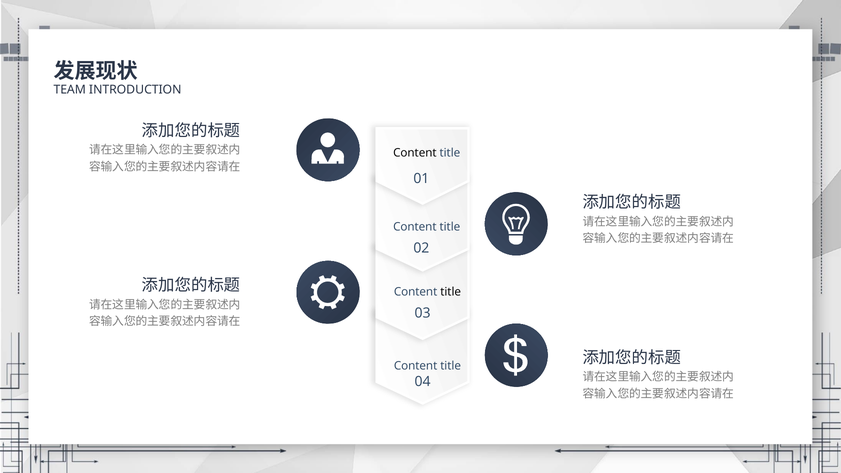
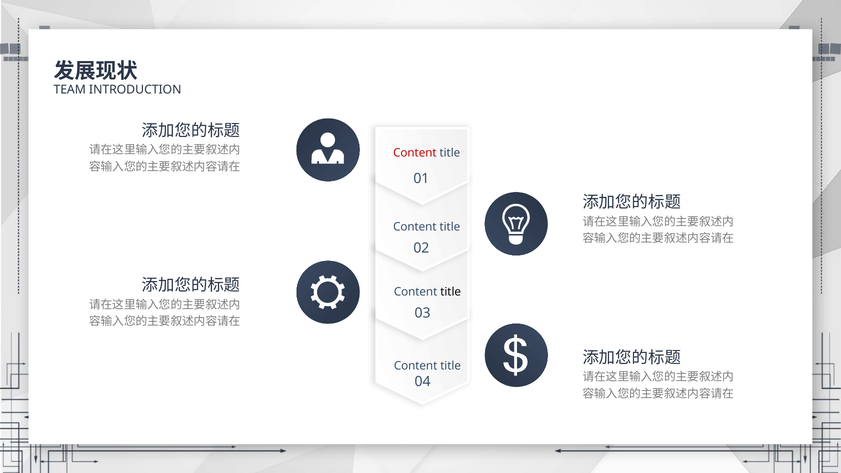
Content colour: black -> red (415, 153)
